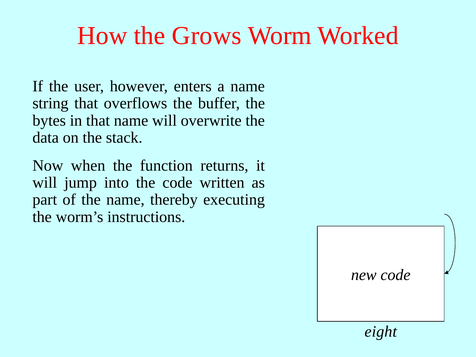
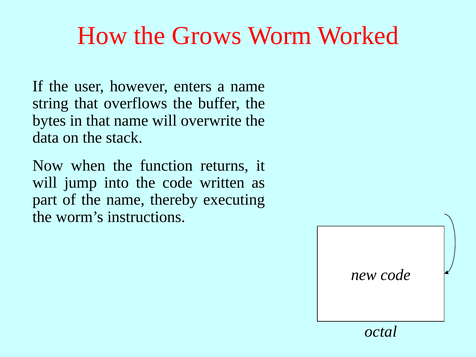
eight: eight -> octal (381, 332)
